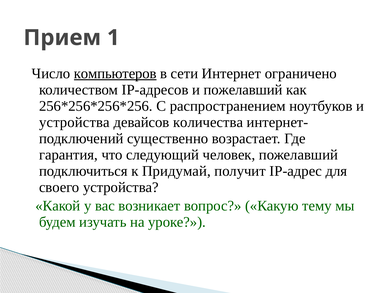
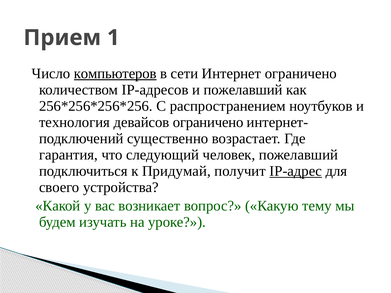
устройства: устройства -> технология (74, 122)
девайсов количества: количества -> ограничено (208, 122)
IP-адрес underline: none -> present (296, 171)
